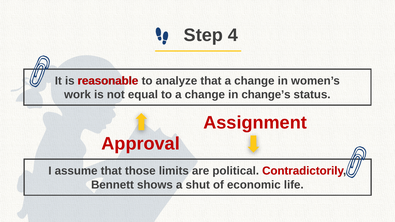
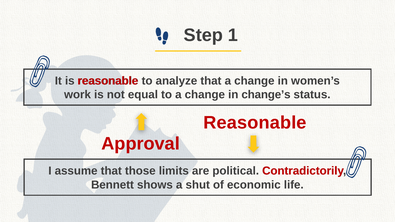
4: 4 -> 1 (233, 35)
Assignment: Assignment -> Reasonable (255, 123)
